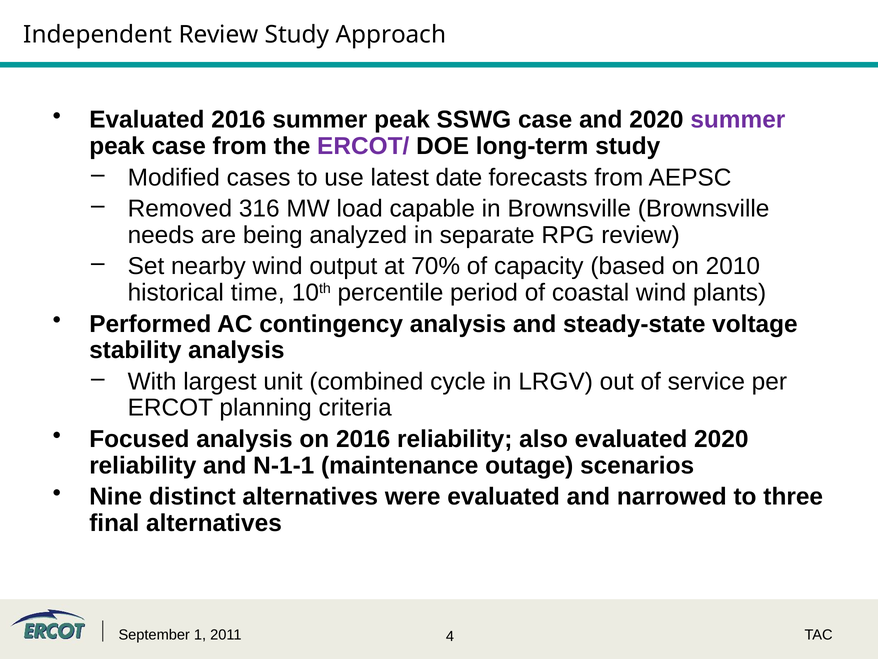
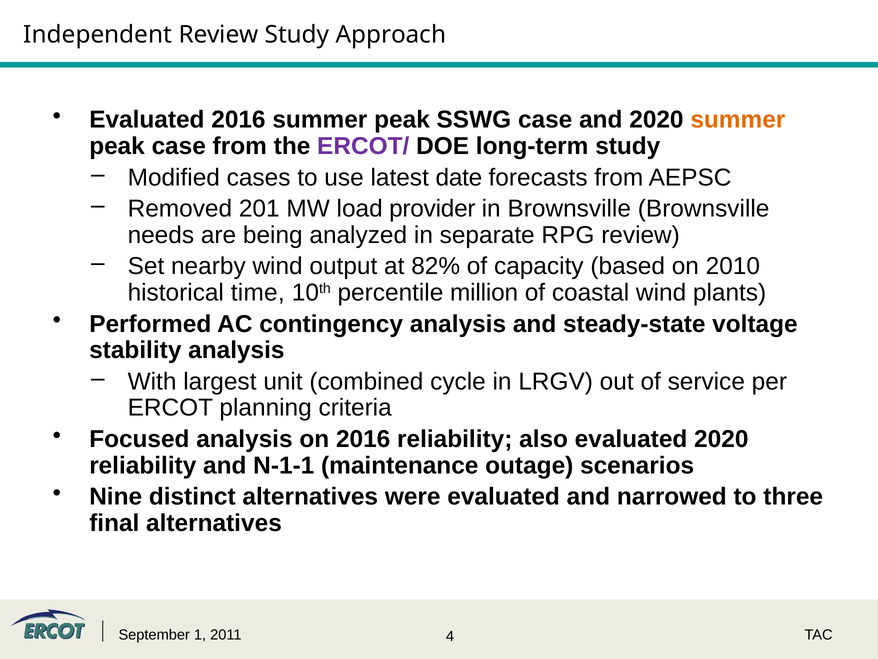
summer colour: purple -> orange (738, 120)
316: 316 -> 201 (259, 209)
capable: capable -> provider (432, 209)
70%: 70% -> 82% (436, 266)
period: period -> million (484, 293)
